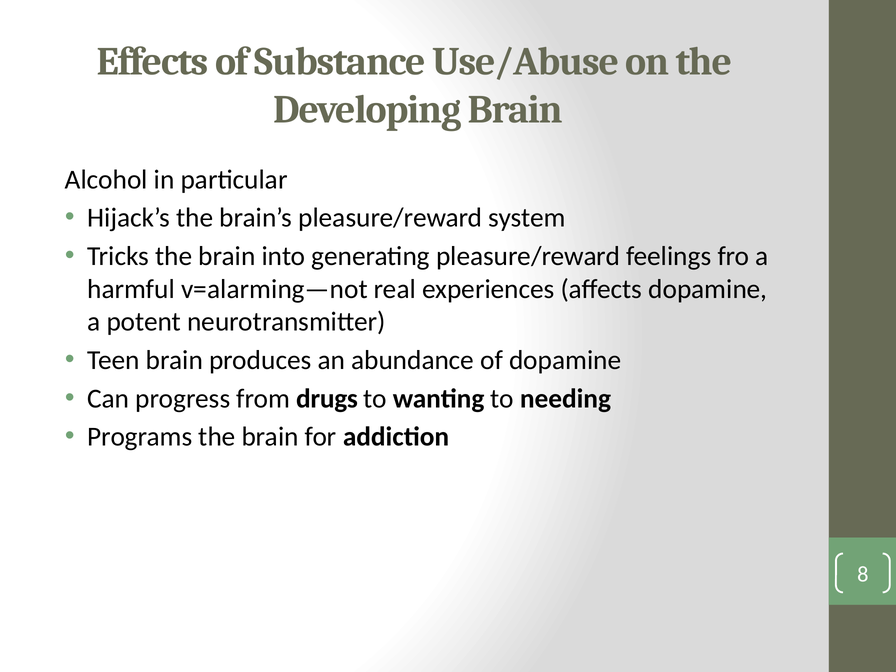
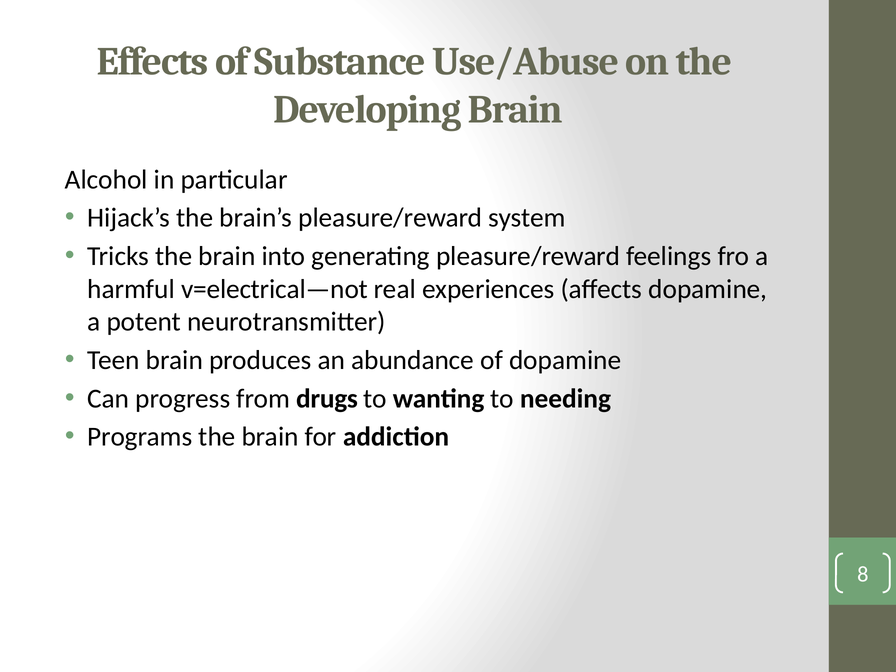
v=alarming—not: v=alarming—not -> v=electrical—not (274, 289)
